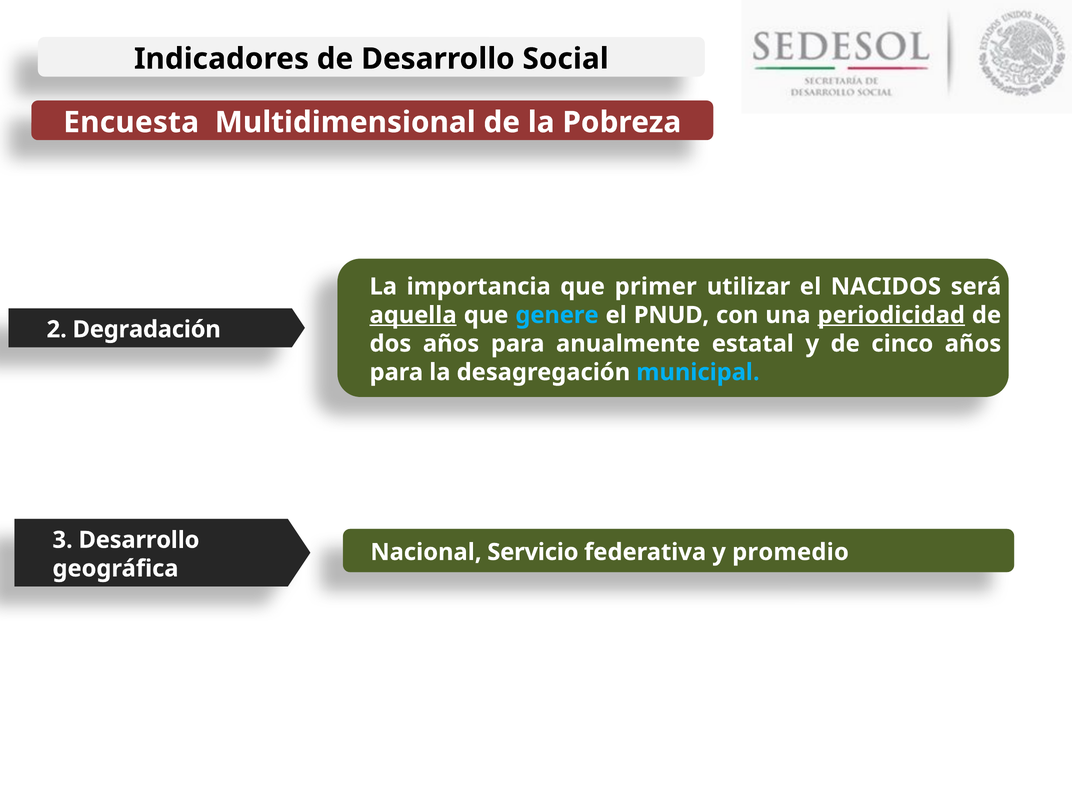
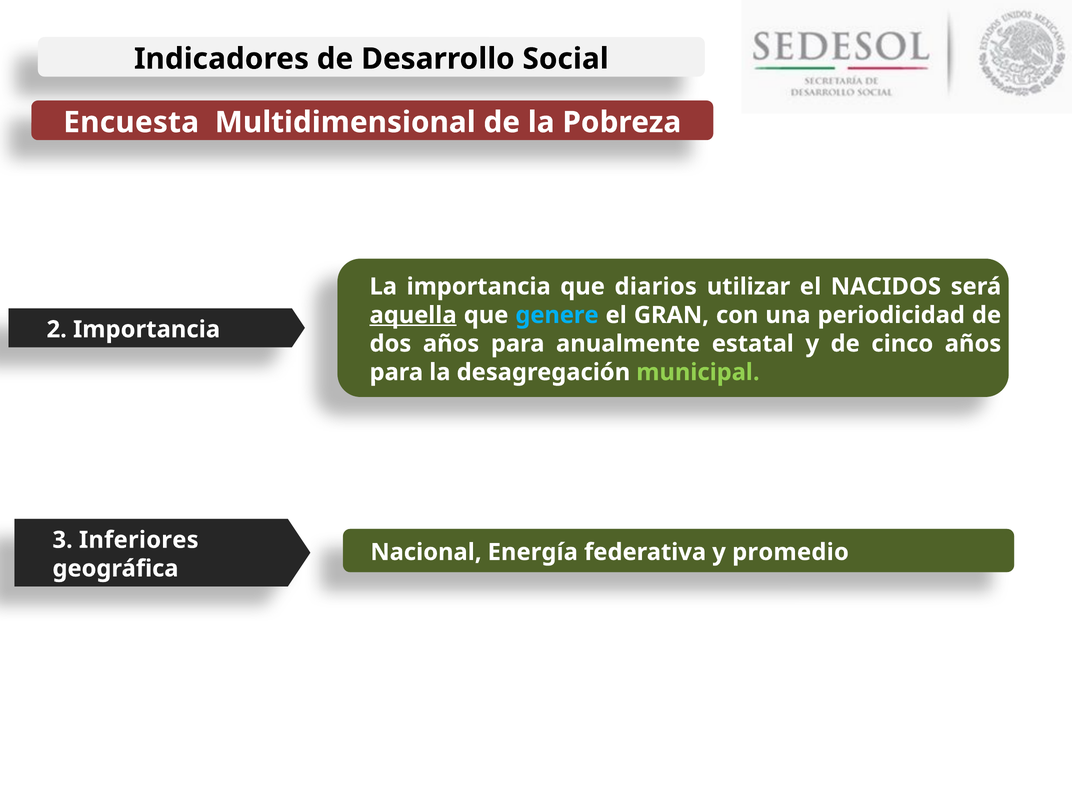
primer: primer -> diarios (656, 287)
PNUD: PNUD -> GRAN (671, 315)
periodicidad underline: present -> none (891, 315)
2 Degradación: Degradación -> Importancia (147, 329)
municipal colour: light blue -> light green (698, 372)
3 Desarrollo: Desarrollo -> Inferiores (139, 540)
Servicio: Servicio -> Energía (533, 552)
